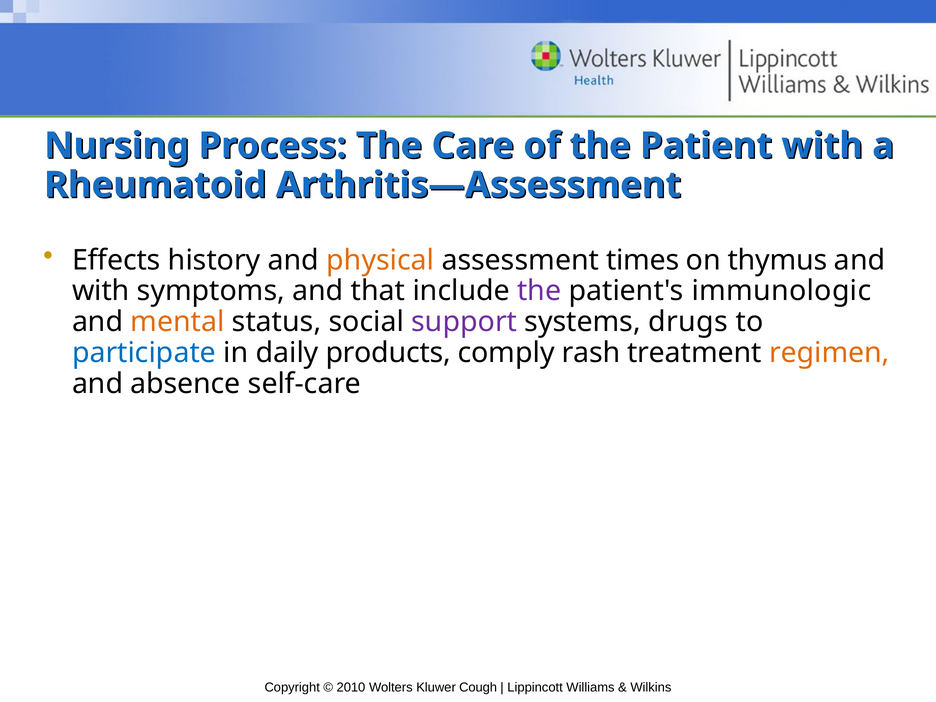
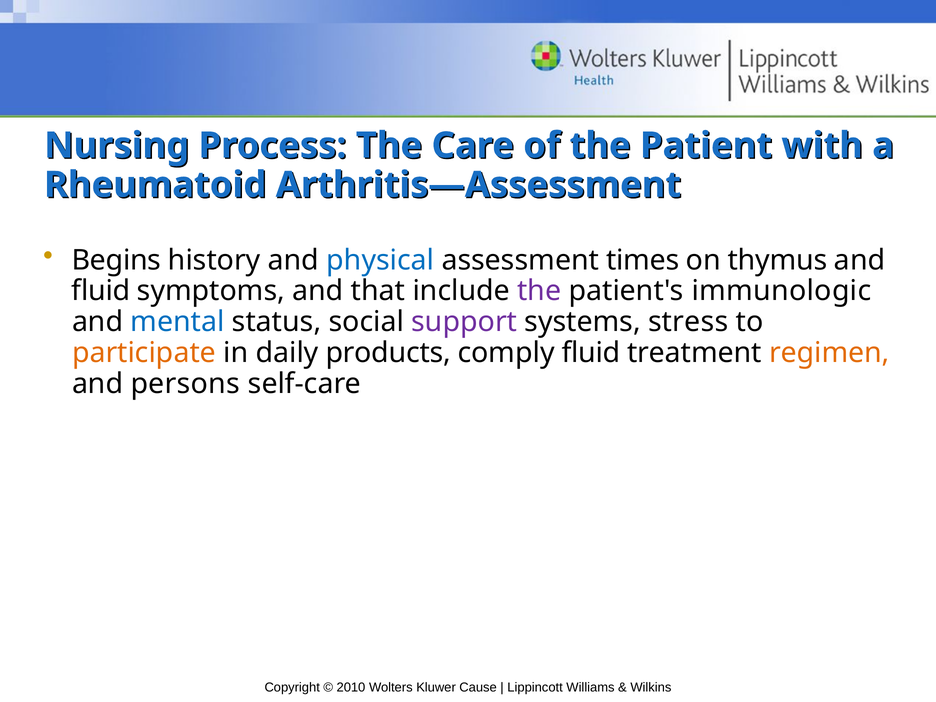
Effects: Effects -> Begins (116, 260)
physical colour: orange -> blue (380, 260)
with: with -> fluid (101, 291)
mental colour: orange -> blue (178, 322)
drugs: drugs -> stress (688, 322)
participate colour: blue -> orange (144, 353)
comply rash: rash -> fluid (591, 353)
absence: absence -> persons (185, 384)
Cough: Cough -> Cause (478, 688)
